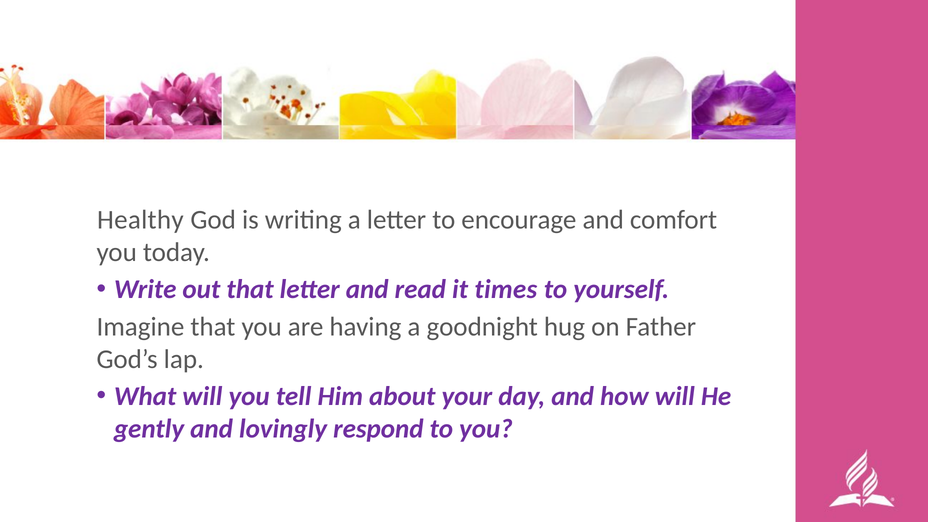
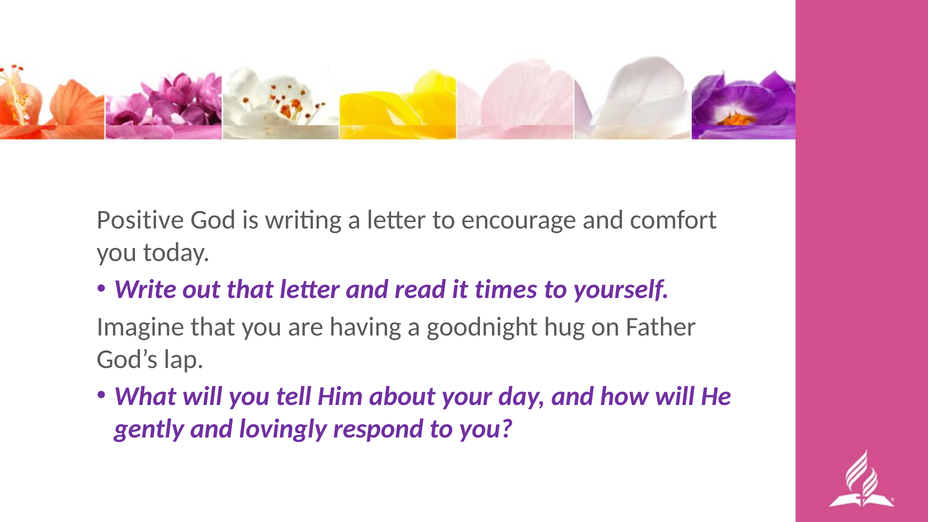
Healthy: Healthy -> Positive (140, 220)
